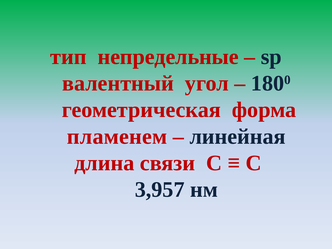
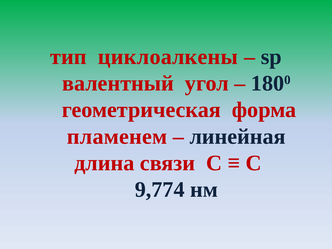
непредельные: непредельные -> циклоалкены (168, 57)
3,957: 3,957 -> 9,774 (160, 190)
